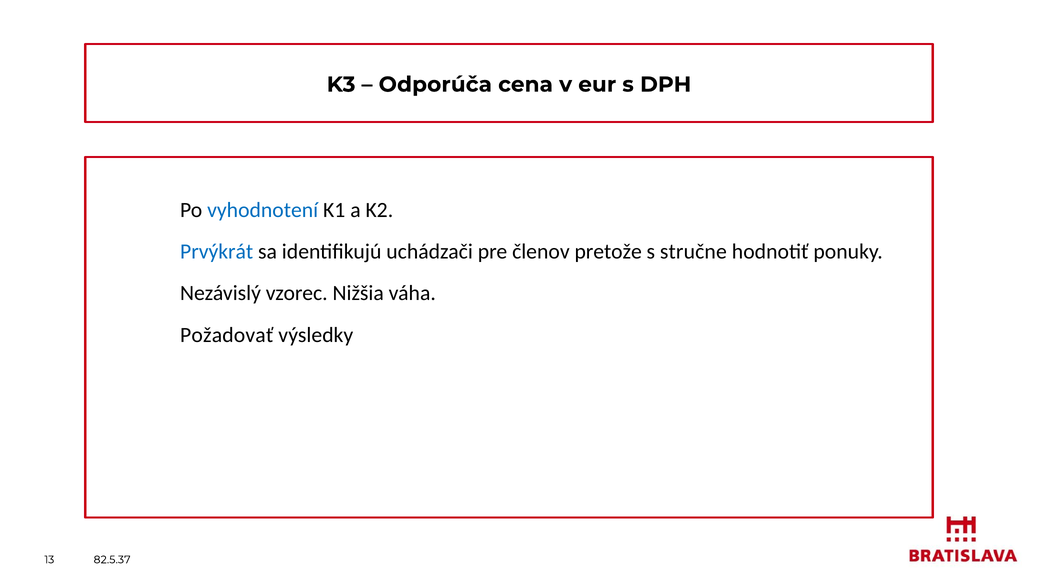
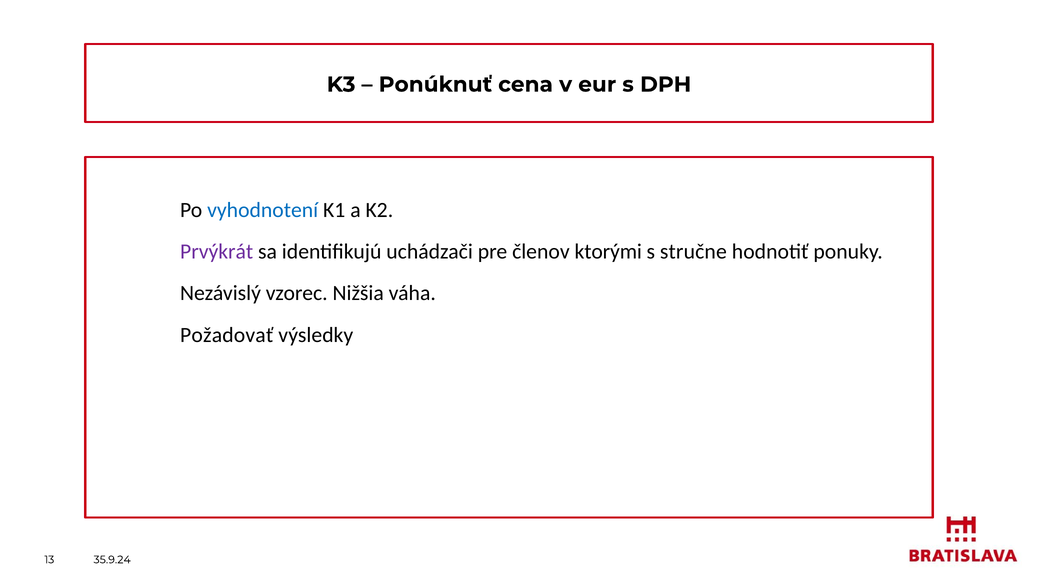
Odporúča: Odporúča -> Ponúknuť (435, 85)
Prvýkrát colour: blue -> purple (217, 252)
pretože: pretože -> ktorými (608, 252)
82.5.37: 82.5.37 -> 35.9.24 (112, 560)
